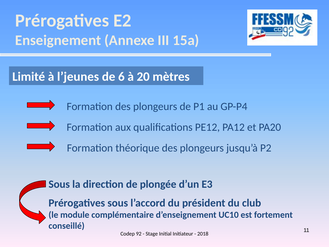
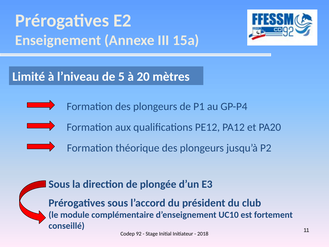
l’jeunes: l’jeunes -> l’niveau (78, 77)
6: 6 -> 5 (121, 77)
